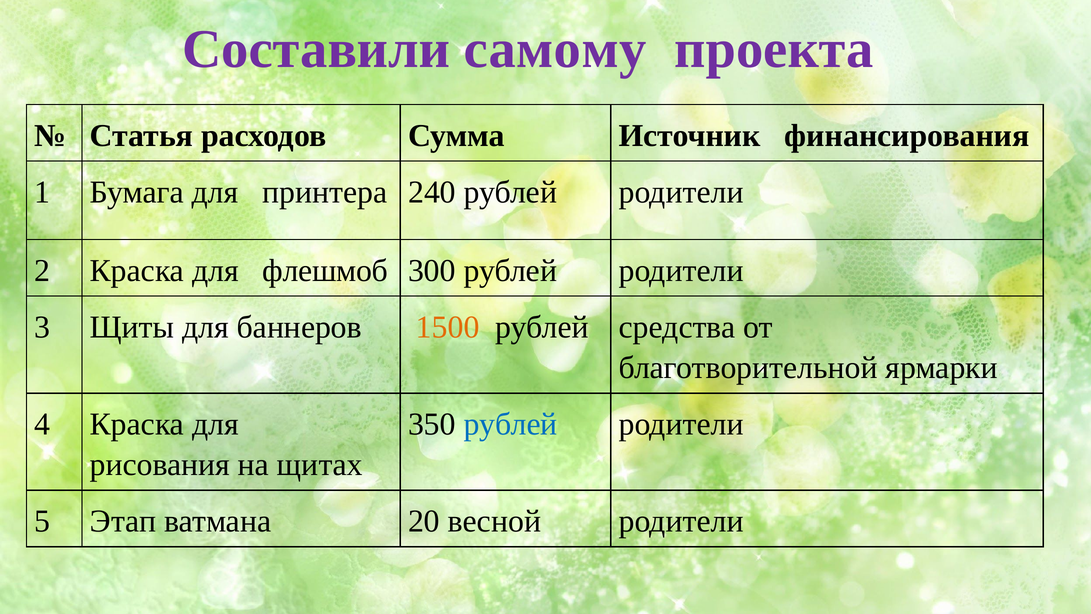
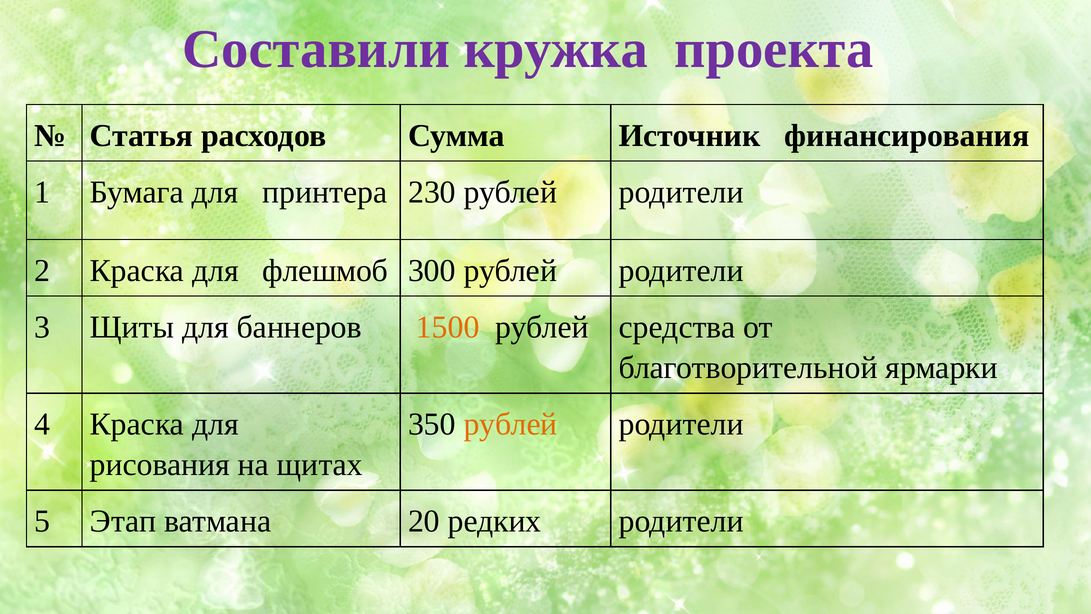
самому: самому -> кружка (556, 49)
240: 240 -> 230 (432, 192)
рублей colour: blue -> orange (511, 424)
весной: весной -> редких (495, 521)
